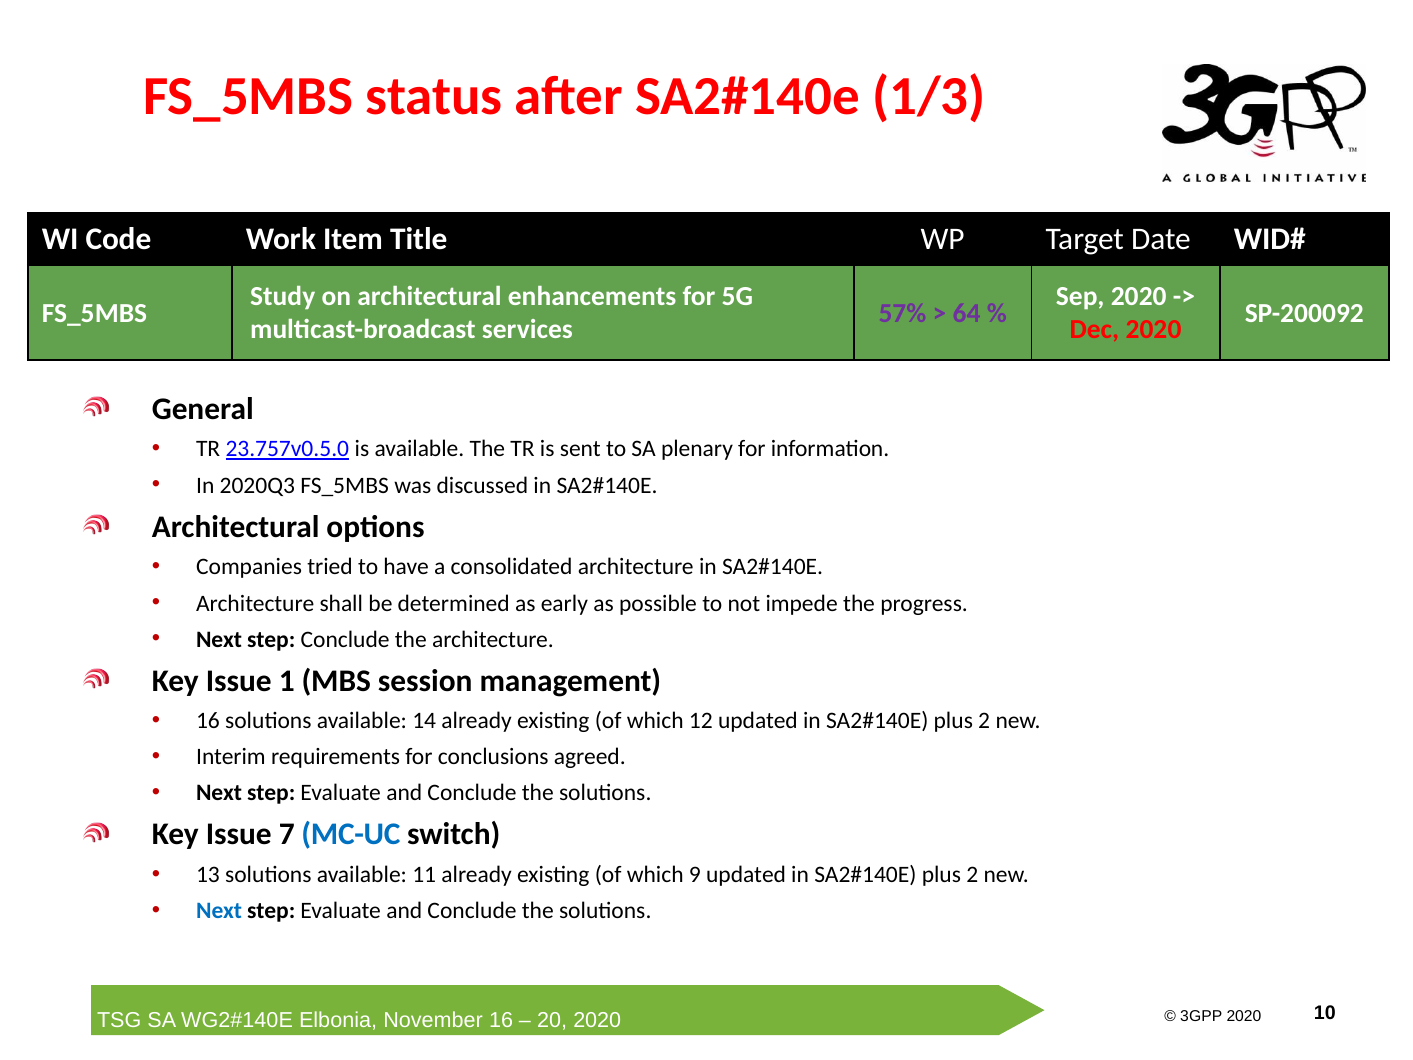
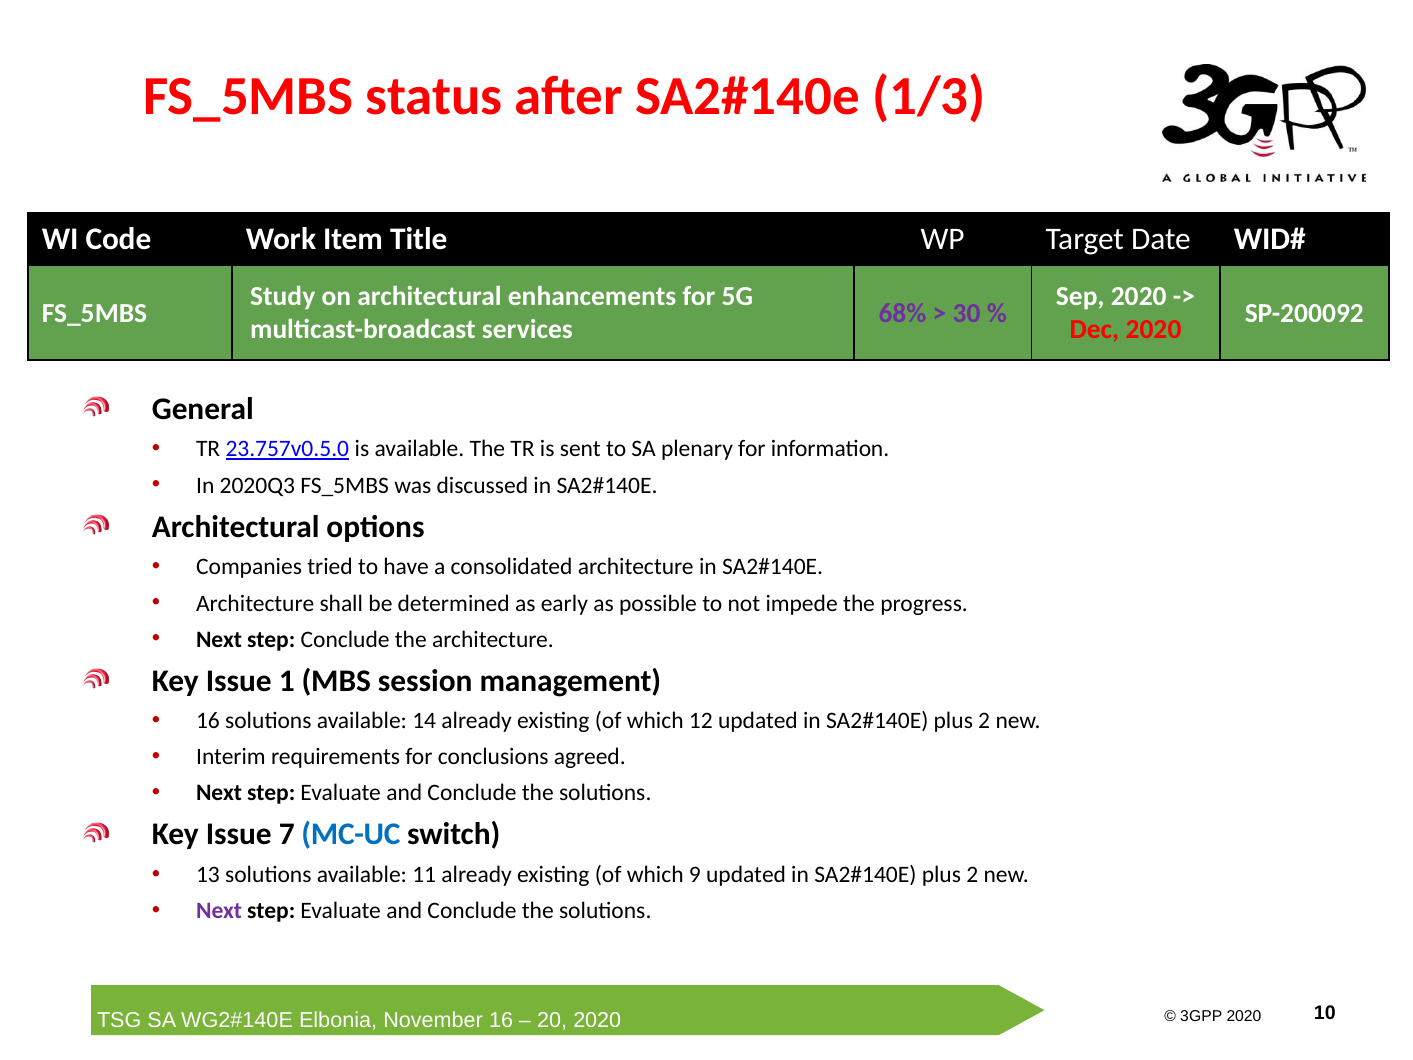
57%: 57% -> 68% (902, 313)
64: 64 -> 30 (967, 313)
Next colour: blue -> purple (219, 911)
